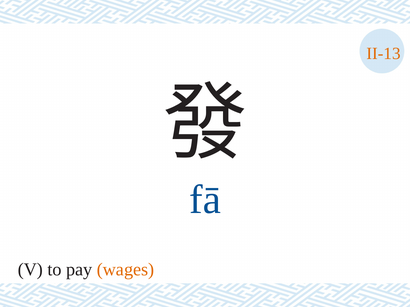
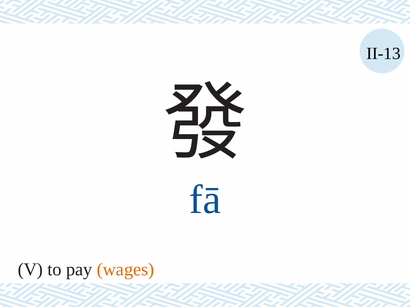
II-13 colour: orange -> black (384, 54)
